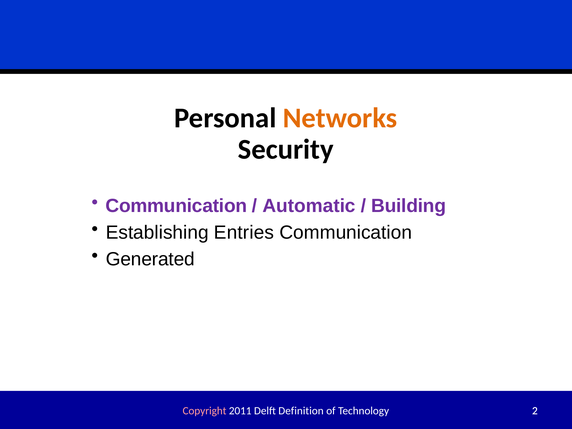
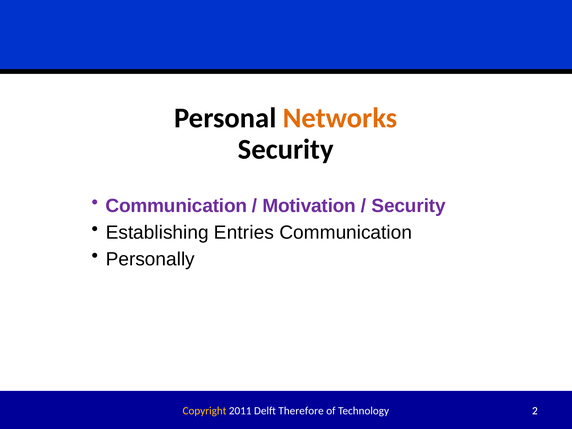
Automatic: Automatic -> Motivation (309, 206)
Building: Building -> Security (409, 206)
Generated: Generated -> Personally (150, 259)
Copyright colour: pink -> yellow (205, 411)
Definition: Definition -> Therefore (301, 411)
